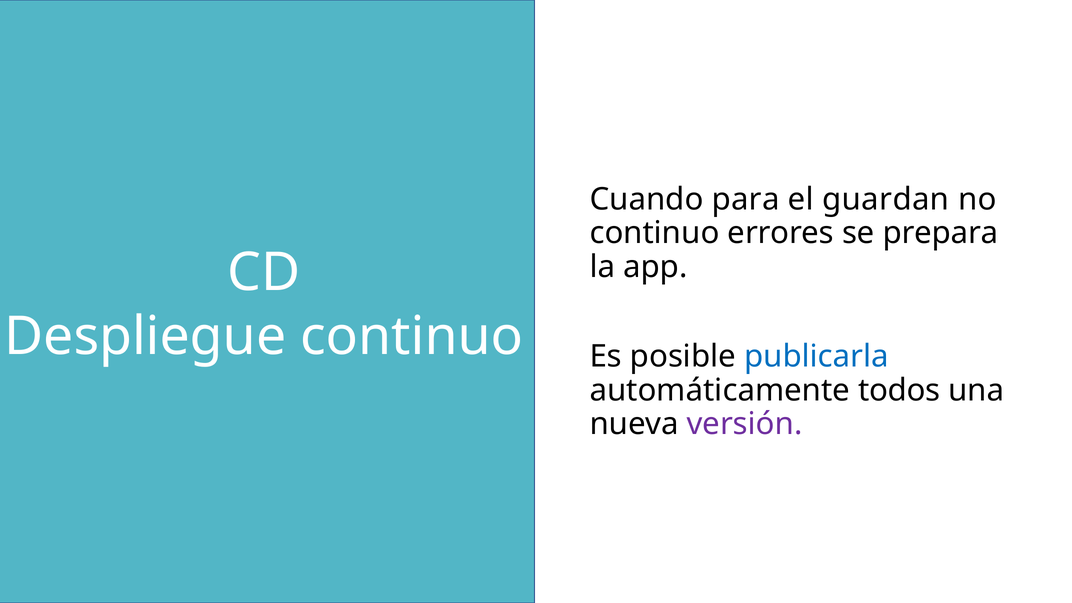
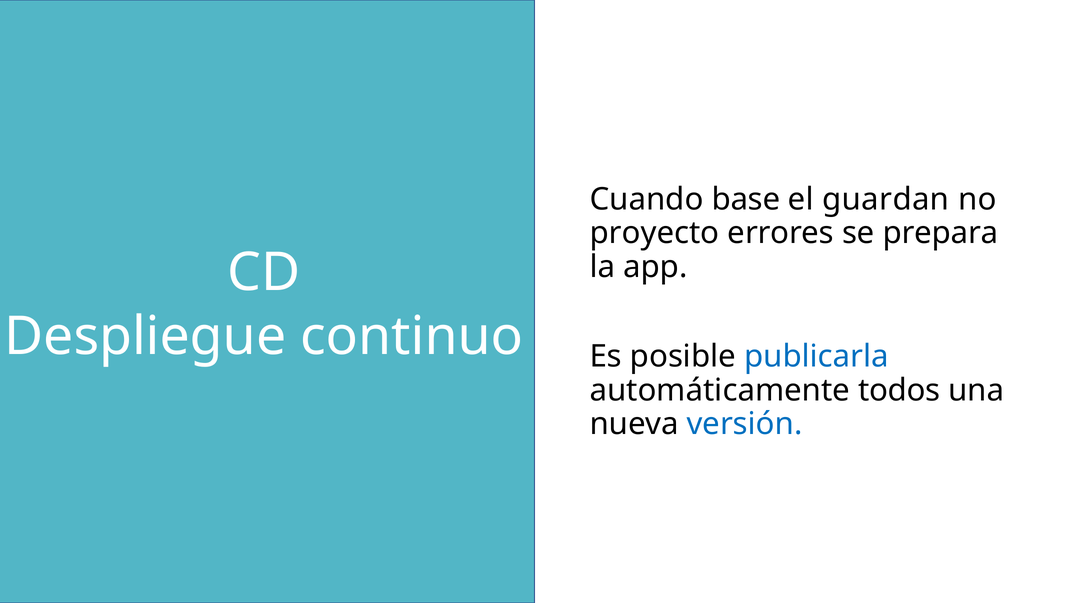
para: para -> base (746, 199)
continuo: continuo -> proyecto (655, 233)
versión colour: purple -> blue (745, 424)
